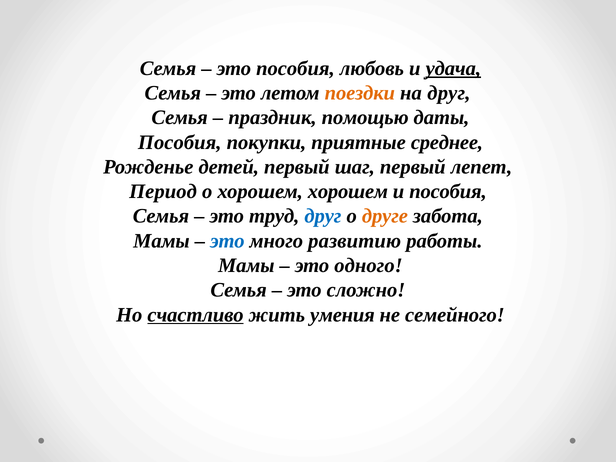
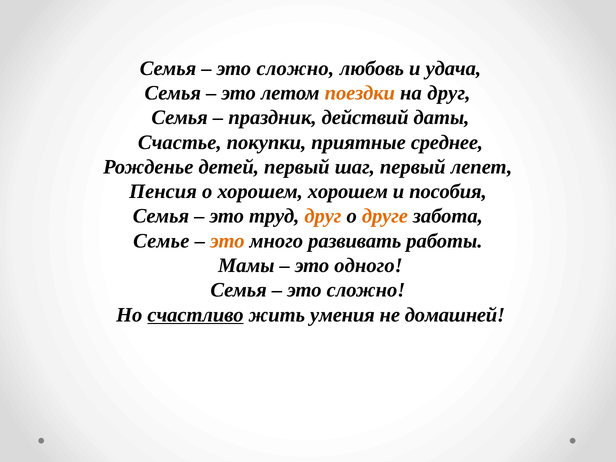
пособия: пособия -> сложно (295, 68)
удача underline: present -> none (453, 68)
помощью: помощью -> действий (365, 118)
Пособия: Пособия -> Счастье (180, 142)
Период: Период -> Пенсия (163, 192)
друг colour: blue -> orange (323, 216)
Мамы: Мамы -> Семье (161, 241)
это colour: blue -> orange (227, 241)
развитию: развитию -> развивать (355, 241)
семейного: семейного -> домашней (455, 315)
